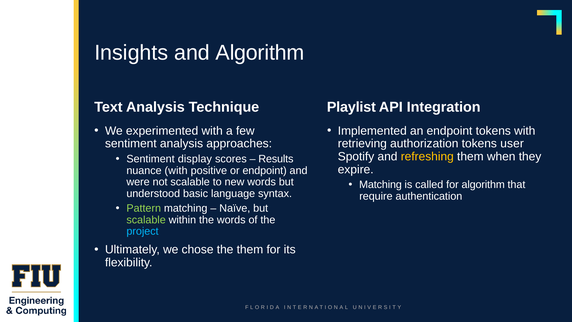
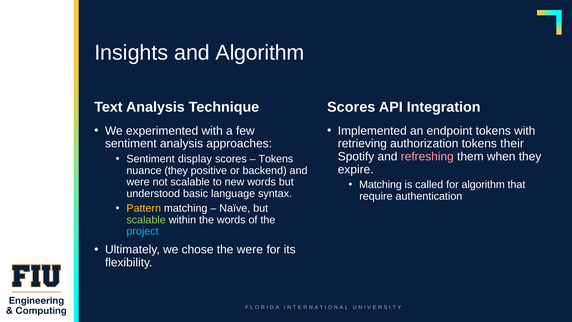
Playlist: Playlist -> Scores (351, 107)
user: user -> their (512, 144)
refreshing colour: yellow -> pink (427, 156)
Results: Results -> Tokens (276, 159)
nuance with: with -> they (176, 170)
or endpoint: endpoint -> backend (265, 170)
Pattern colour: light green -> yellow (144, 208)
the them: them -> were (250, 249)
